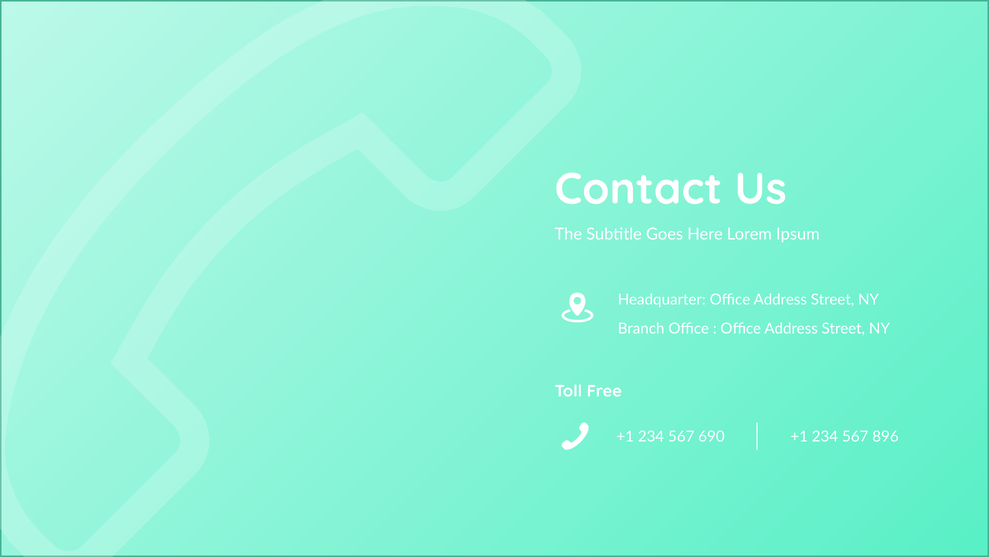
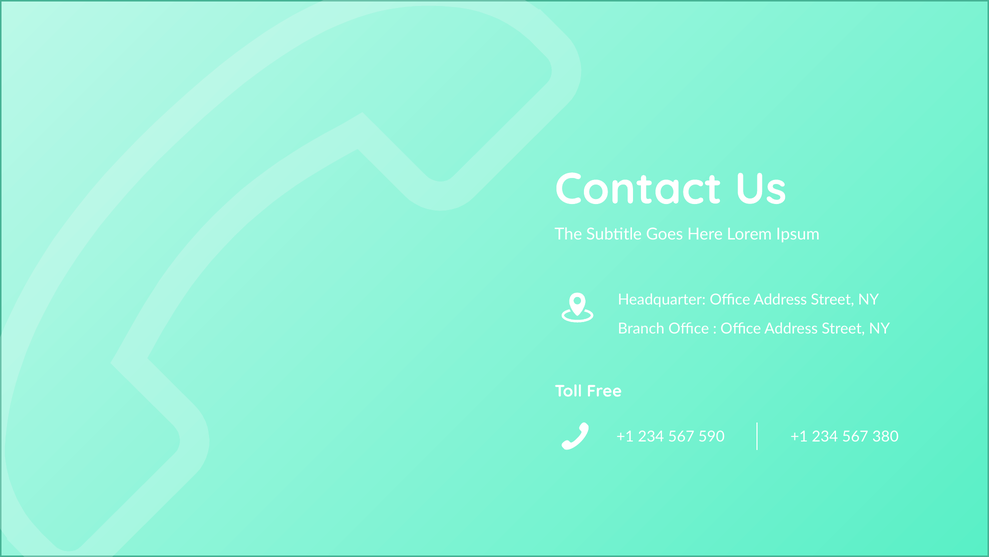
690: 690 -> 590 (711, 436)
896: 896 -> 380 (885, 436)
